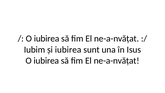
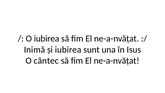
Iubim: Iubim -> Inimă (34, 50)
iubirea: iubirea -> cântec (46, 61)
